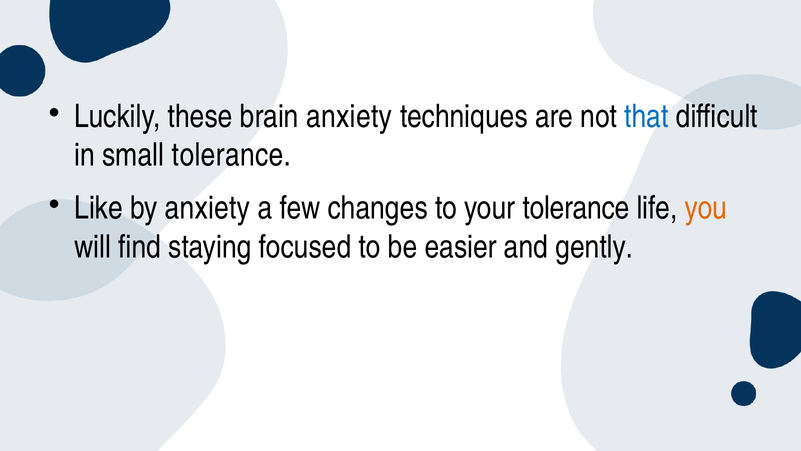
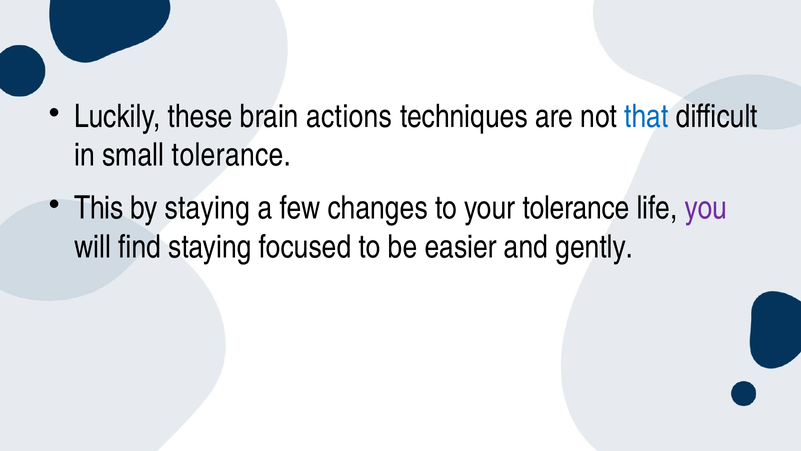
brain anxiety: anxiety -> actions (349, 116)
Like: Like -> This (99, 208)
by anxiety: anxiety -> staying (207, 208)
you colour: orange -> purple (706, 208)
